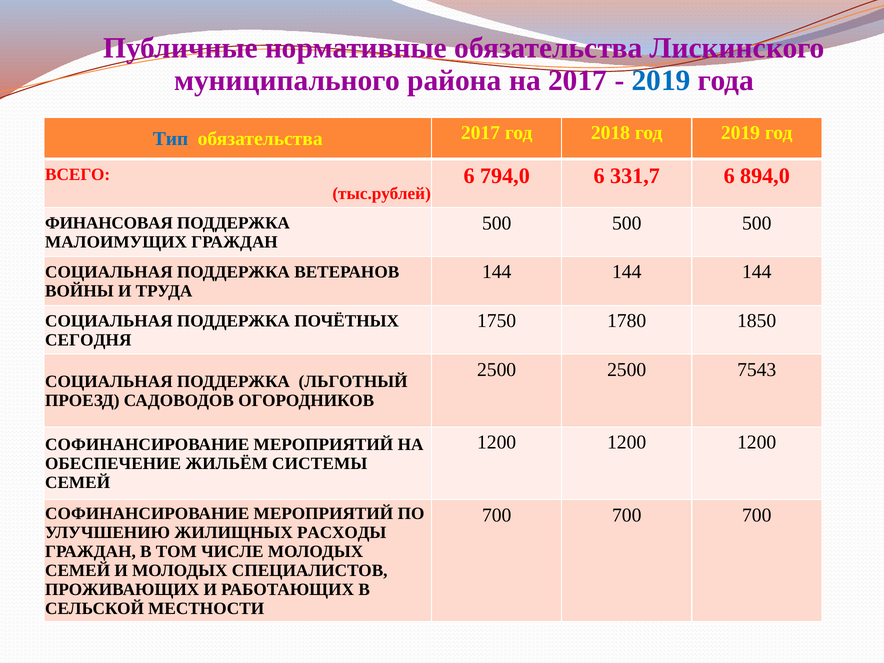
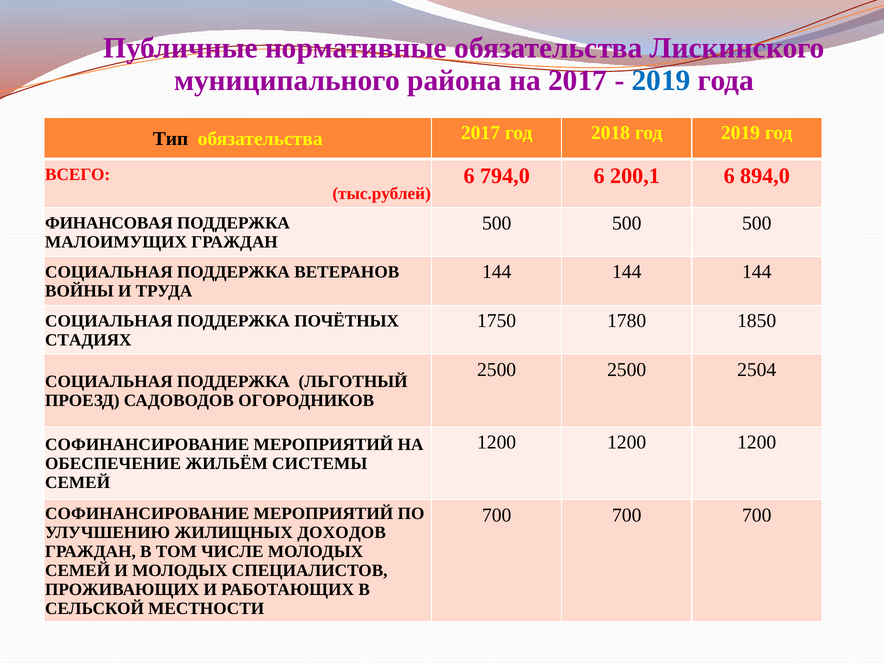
Тип colour: blue -> black (171, 139)
331,7: 331,7 -> 200,1 (635, 176)
СЕГОДНЯ: СЕГОДНЯ -> СТАДИЯХ (88, 340)
7543: 7543 -> 2504 (757, 370)
РАСХОДЫ: РАСХОДЫ -> ДОХОДОВ (342, 533)
